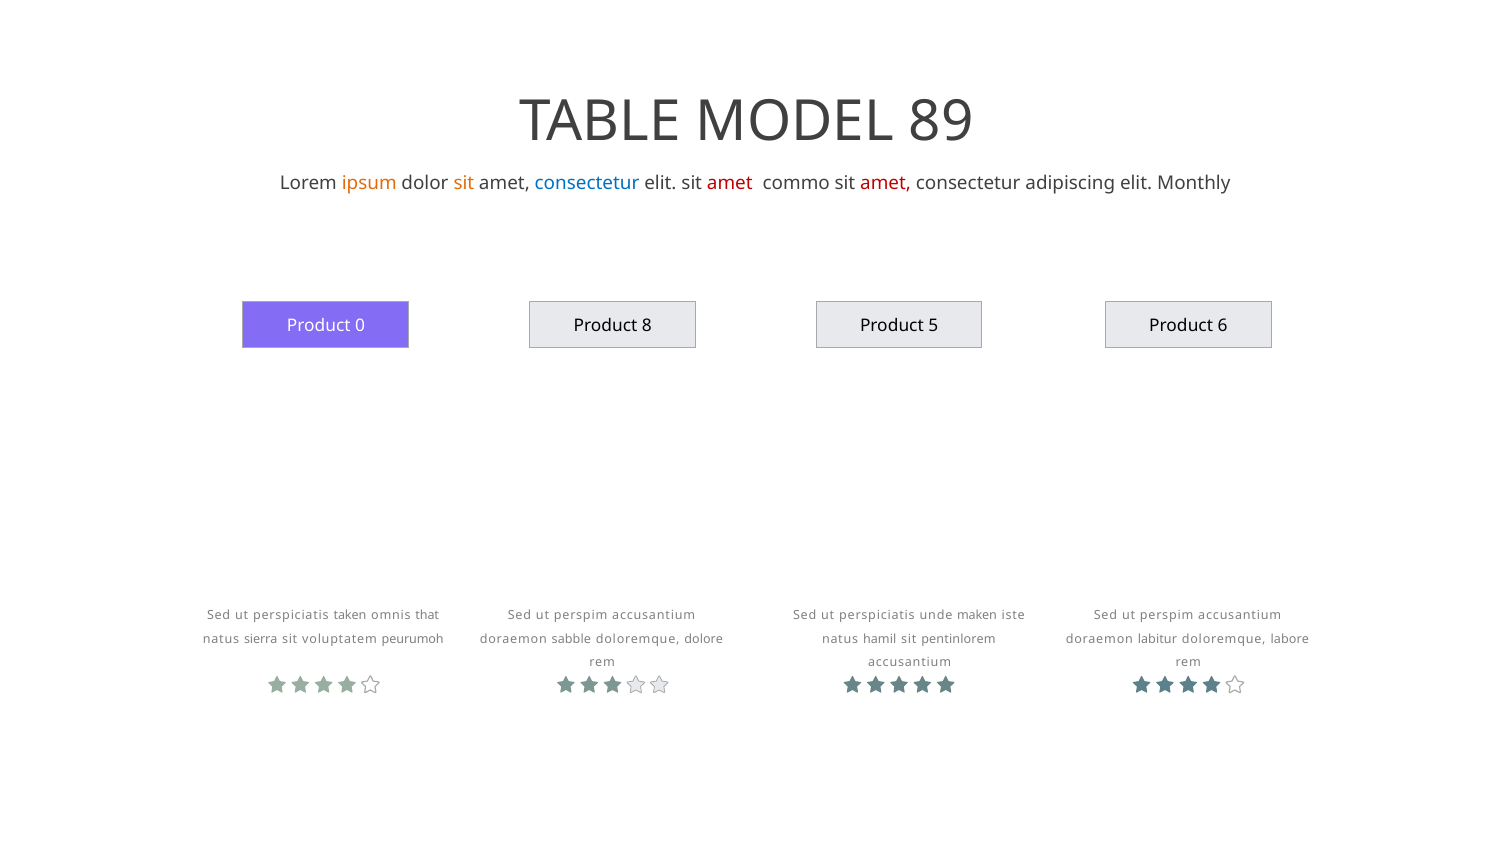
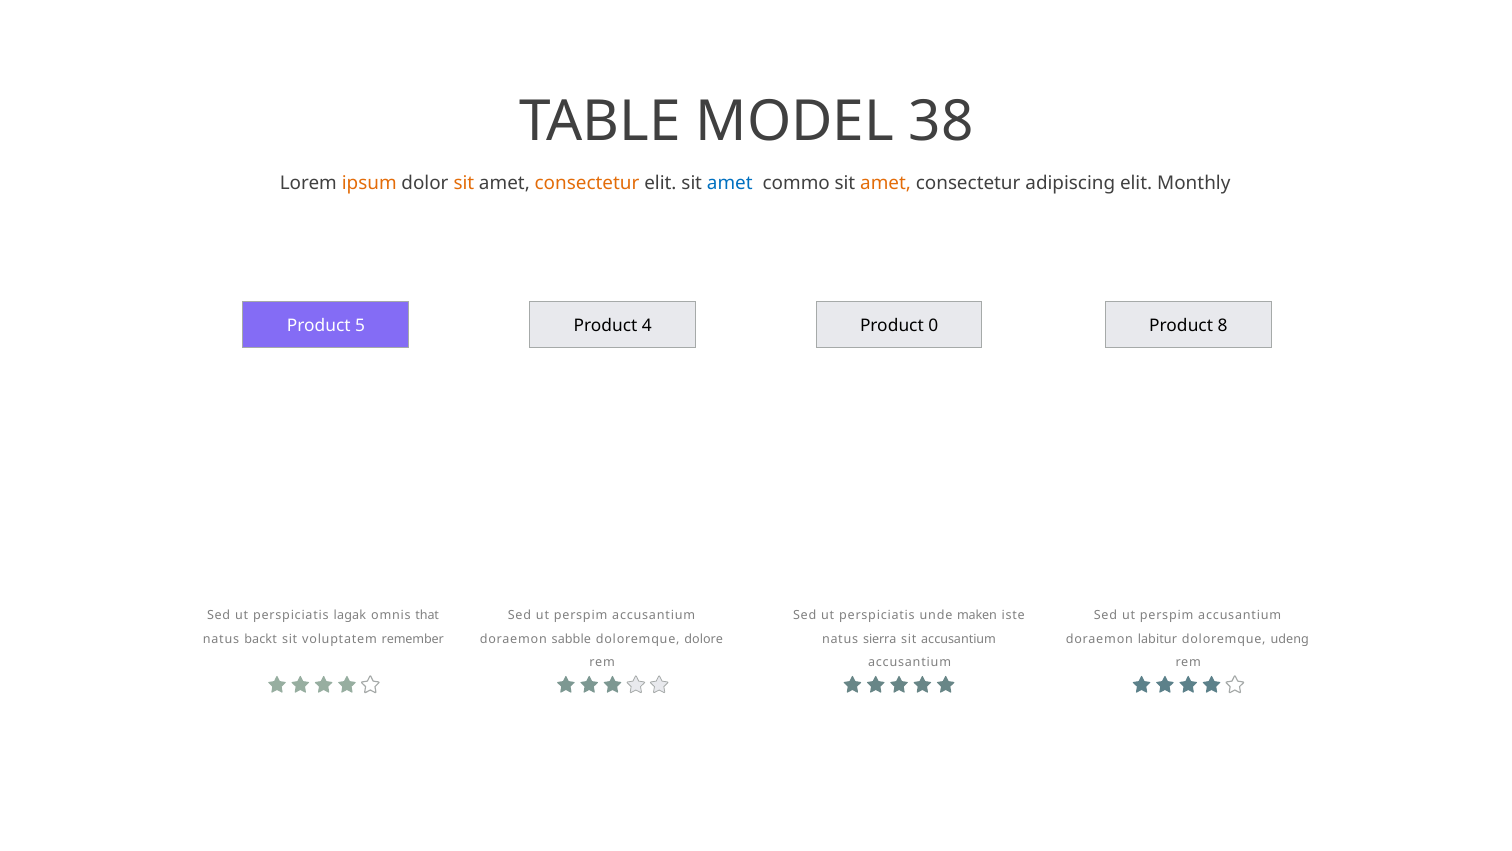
89: 89 -> 38 (941, 122)
consectetur colour: blue -> orange (587, 183)
amet colour: red -> blue (730, 183)
amet colour: red -> orange (886, 183)
0: 0 -> 5 (360, 325)
8: 8 -> 4 (647, 325)
5: 5 -> 0 (933, 325)
6: 6 -> 8 (1223, 325)
taken: taken -> lagak (350, 615)
sierra: sierra -> backt (261, 639)
peurumoh: peurumoh -> remember (413, 639)
hamil: hamil -> sierra (880, 639)
sit pentinlorem: pentinlorem -> accusantium (959, 639)
labore: labore -> udeng (1290, 639)
